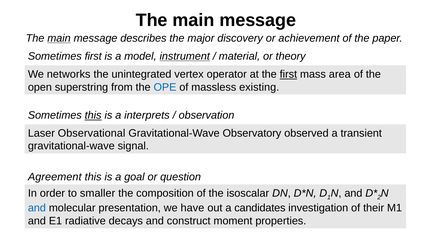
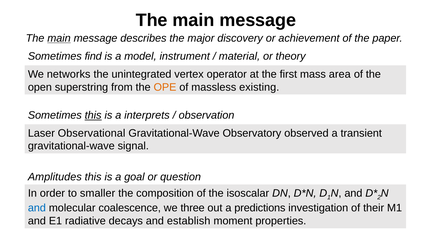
Sometimes first: first -> find (93, 56)
instrument underline: present -> none (185, 56)
first underline: present -> none (288, 74)
OPE colour: blue -> orange (165, 87)
Agreement: Agreement -> Amplitudes (55, 177)
presentation: presentation -> coalescence (130, 208)
have: have -> three (193, 208)
candidates: candidates -> predictions (260, 208)
construct: construct -> establish (189, 221)
